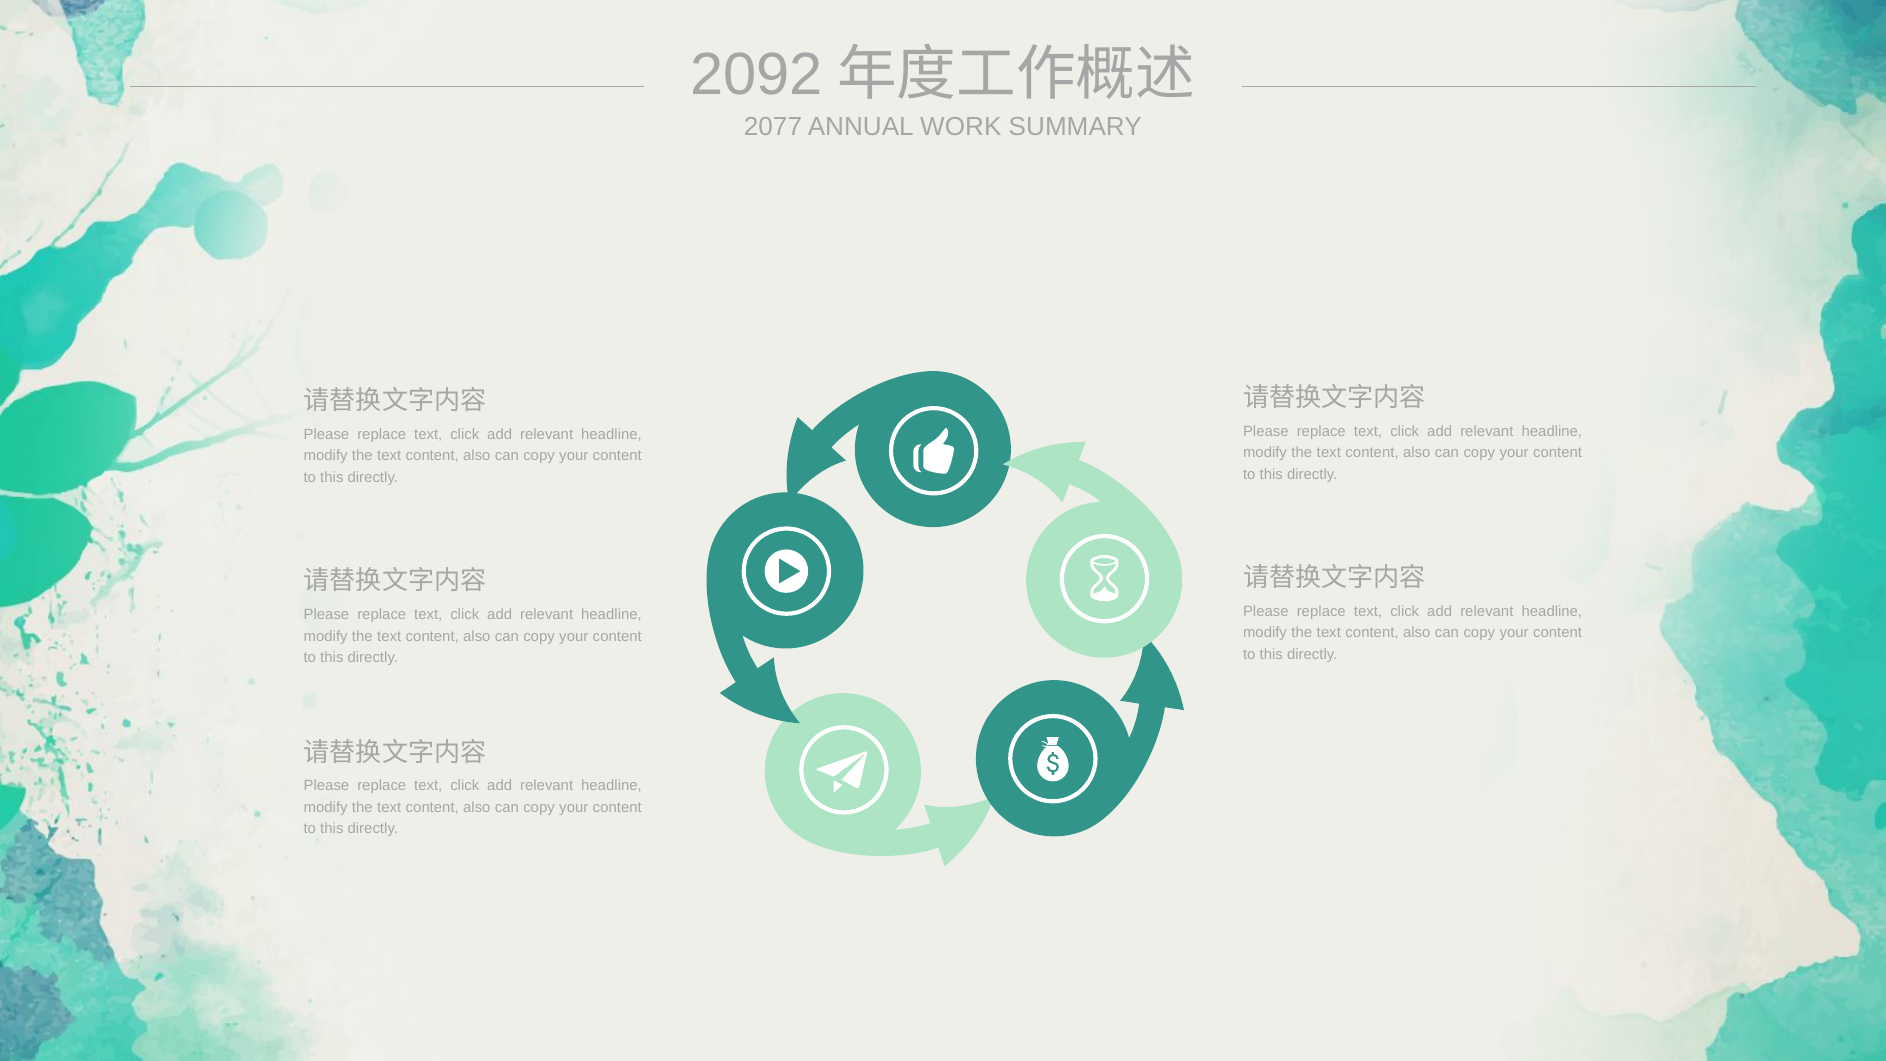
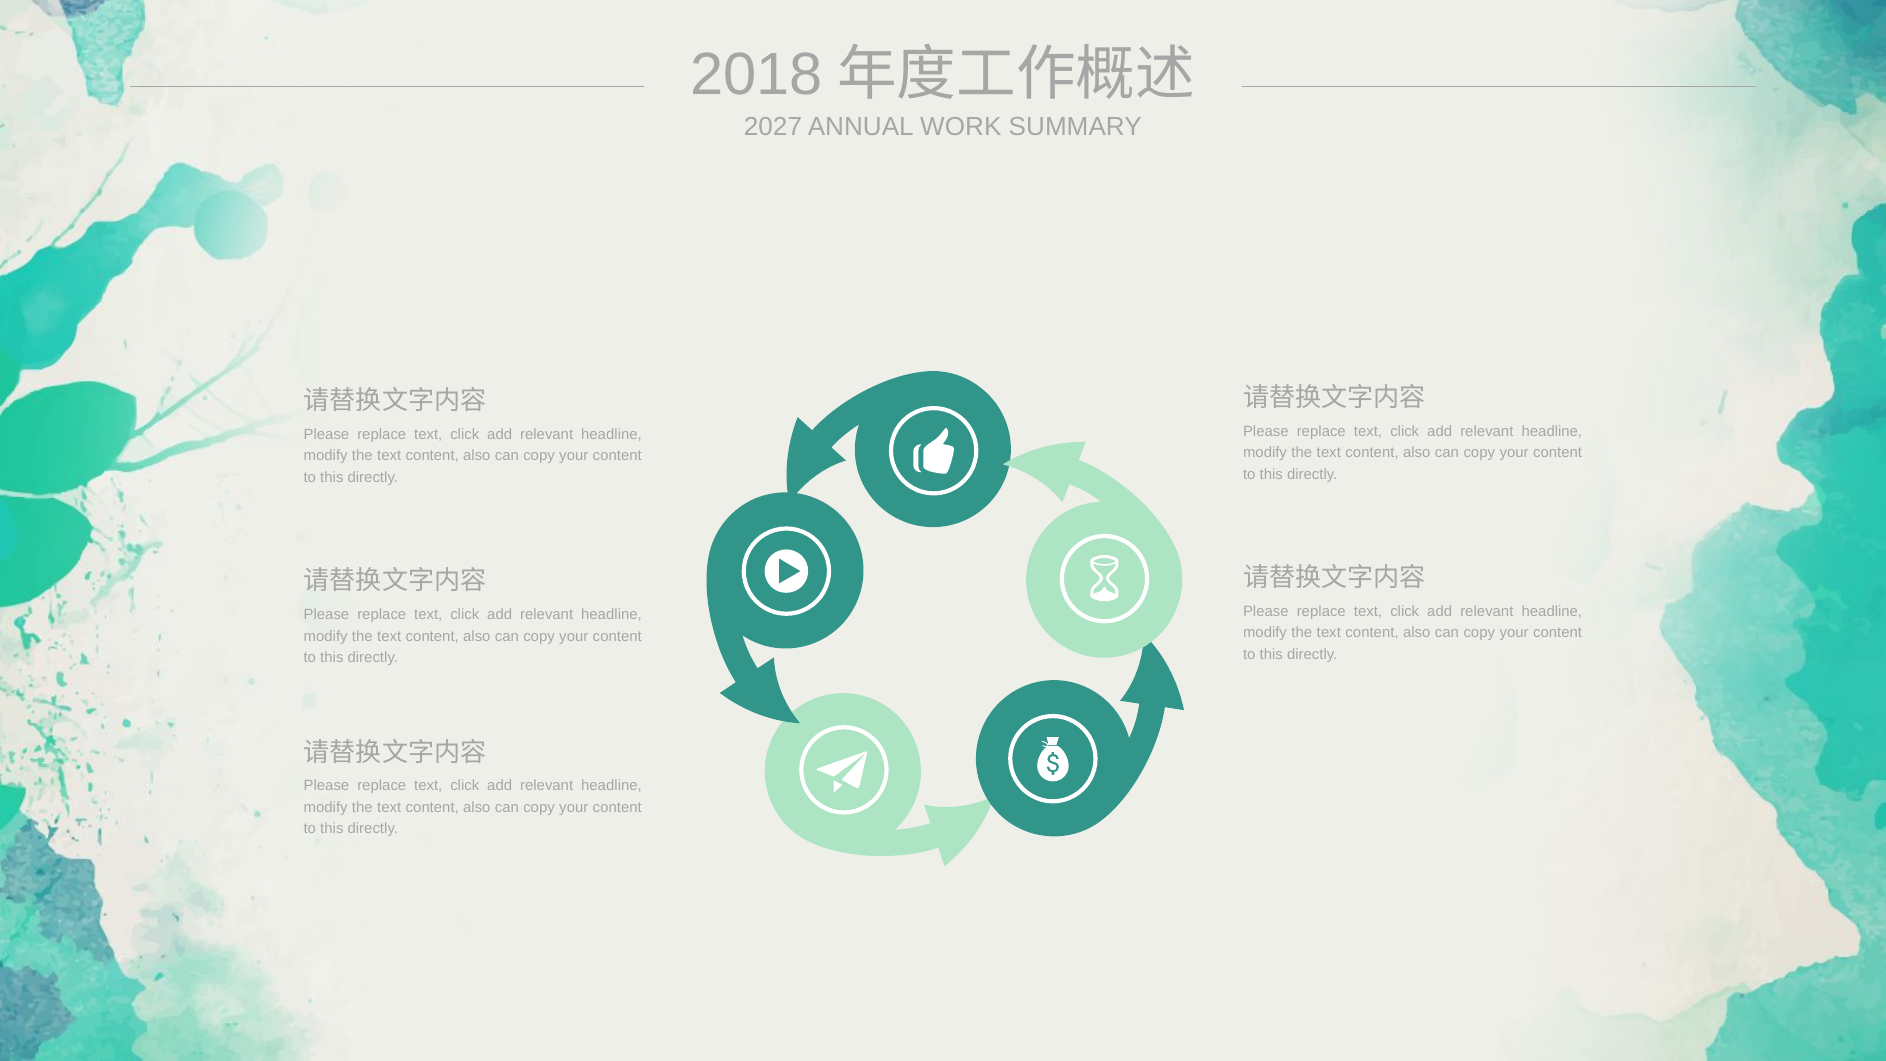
2092: 2092 -> 2018 (757, 74)
2077: 2077 -> 2027 (773, 127)
